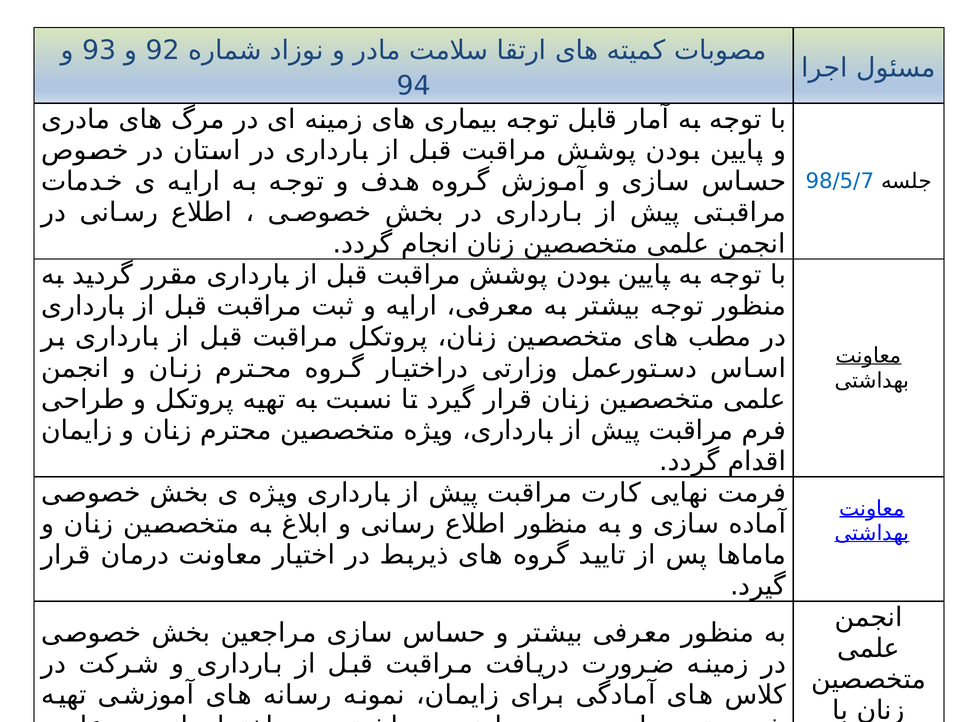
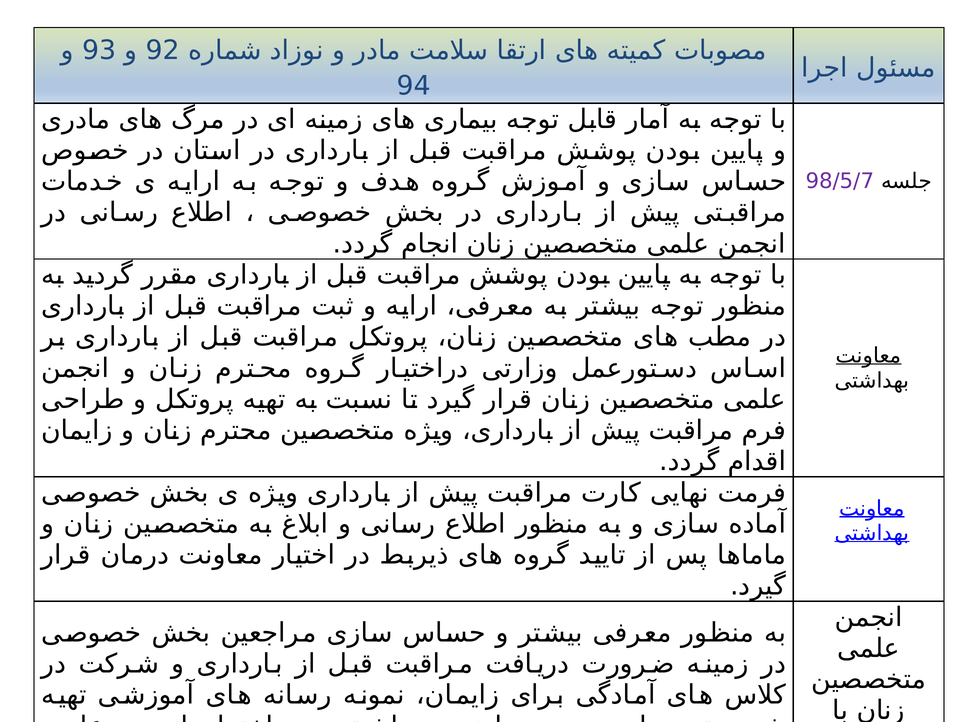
98/5/7 colour: blue -> purple (840, 181)
